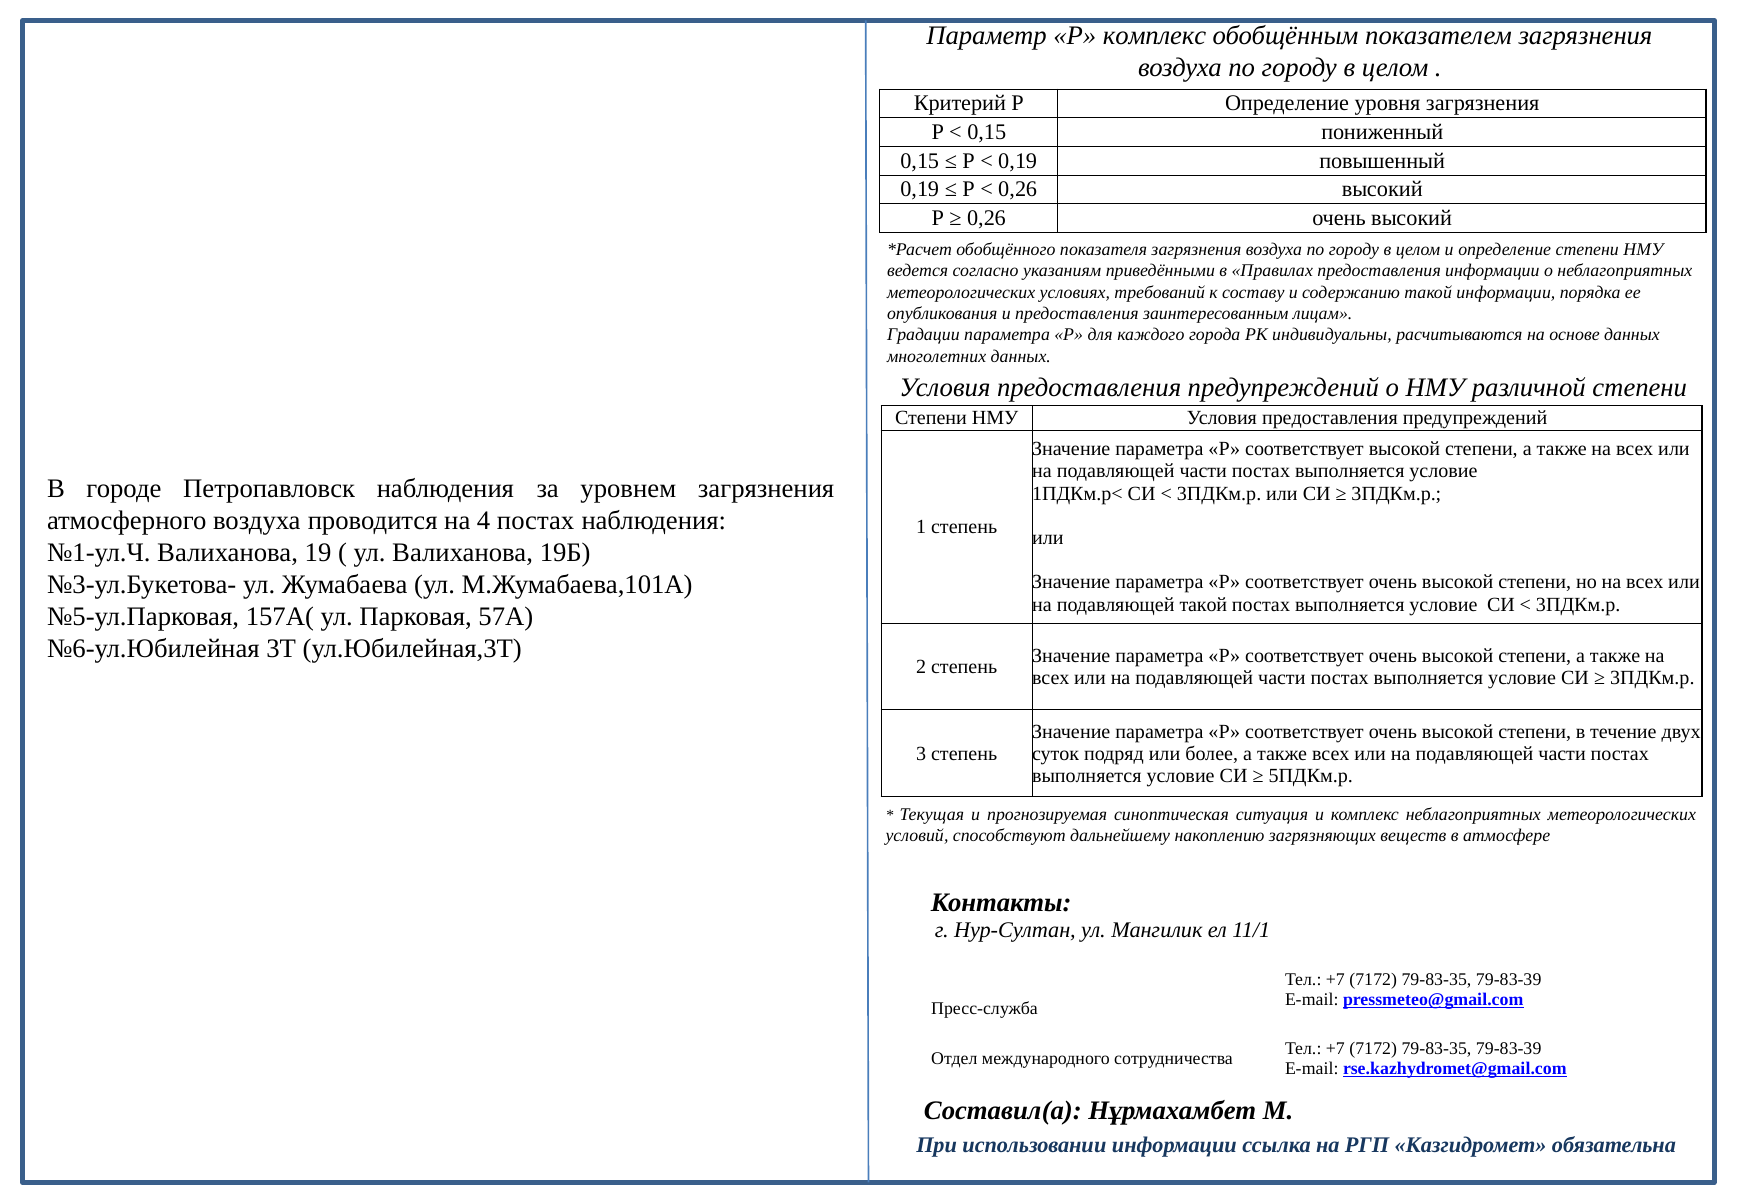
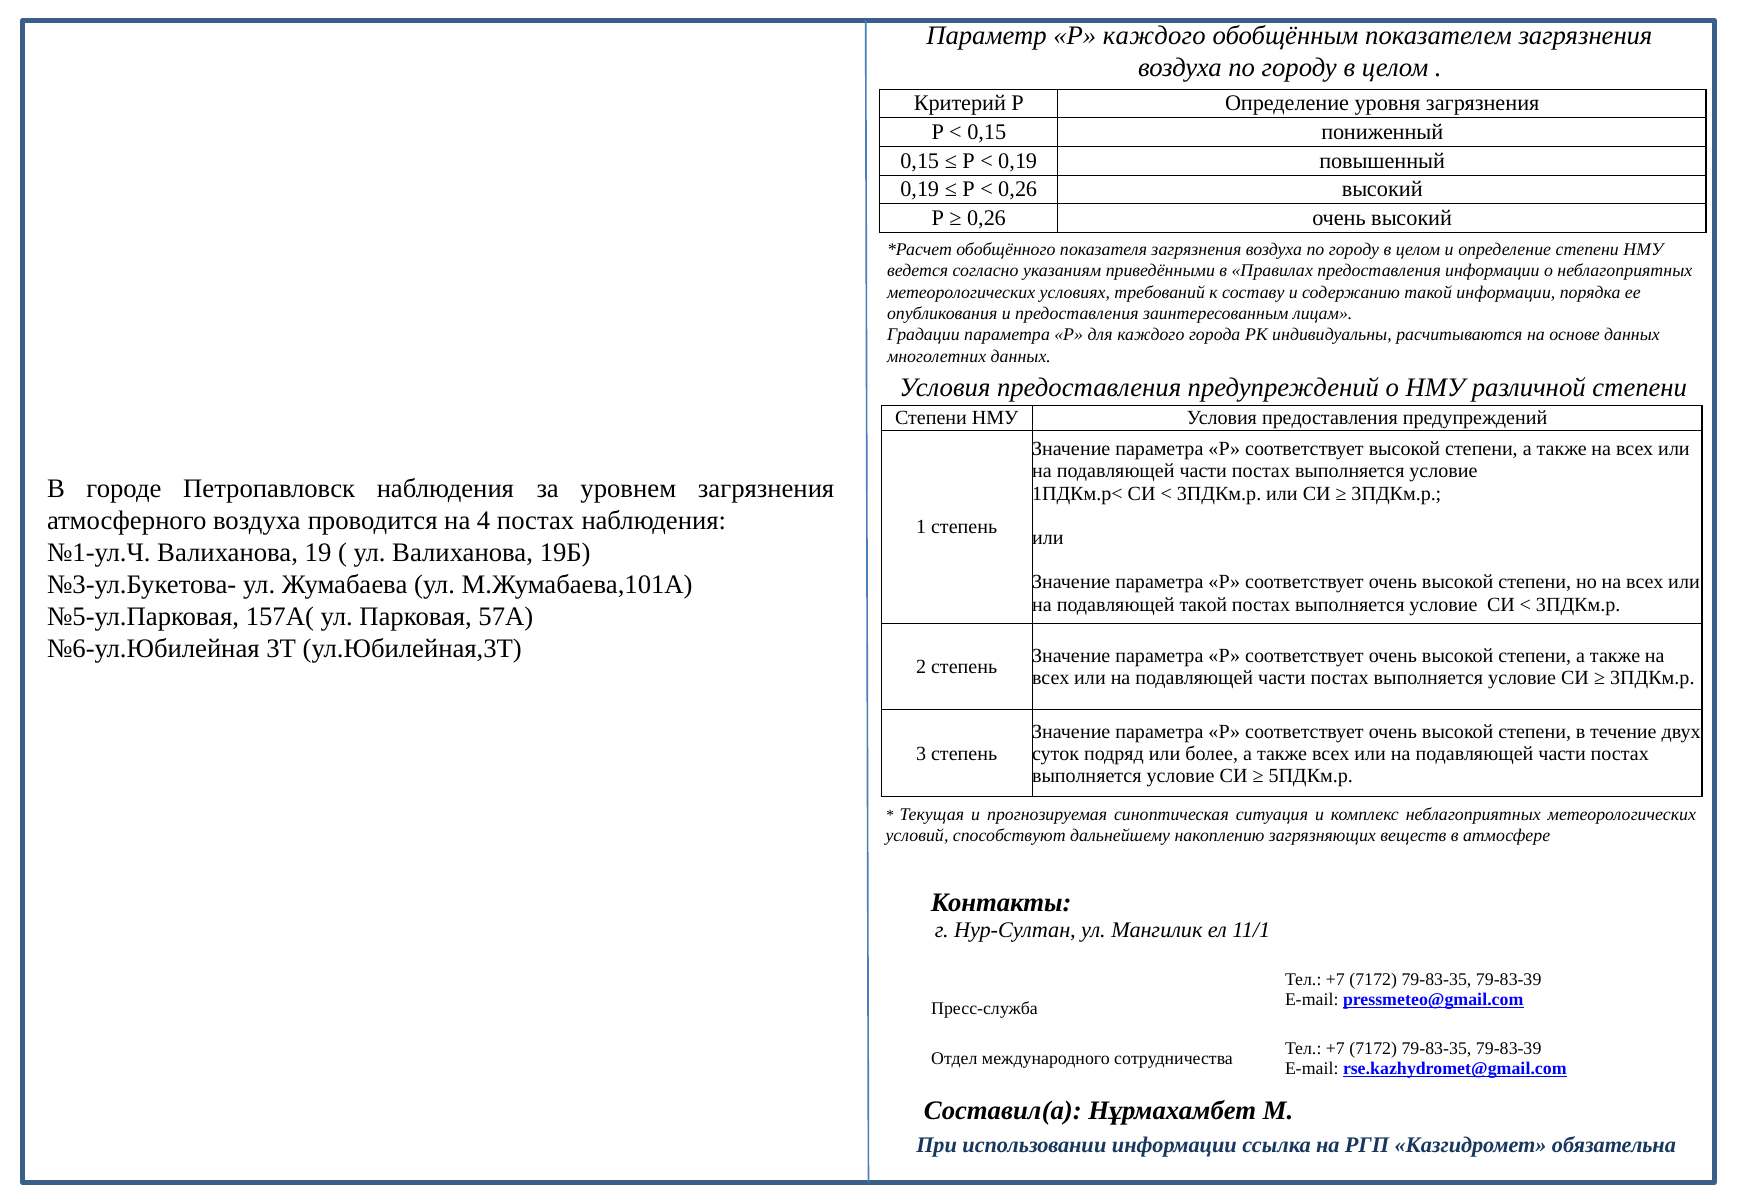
Р комплекс: комплекс -> каждого (1154, 36)
